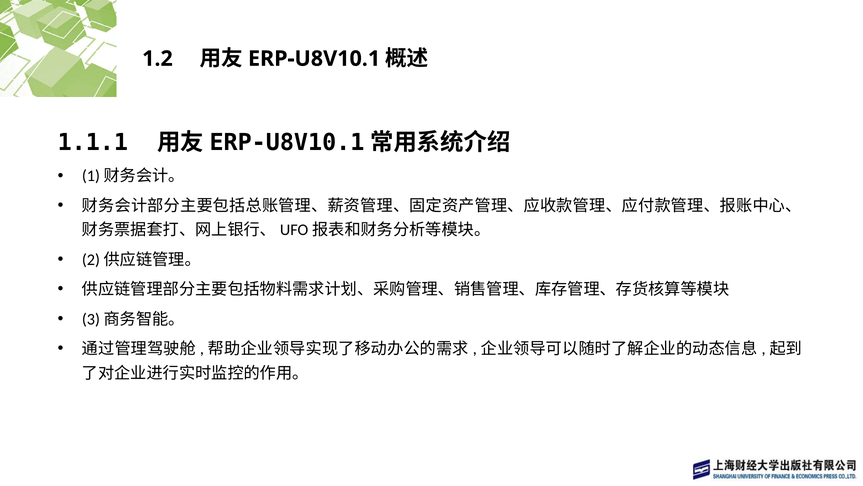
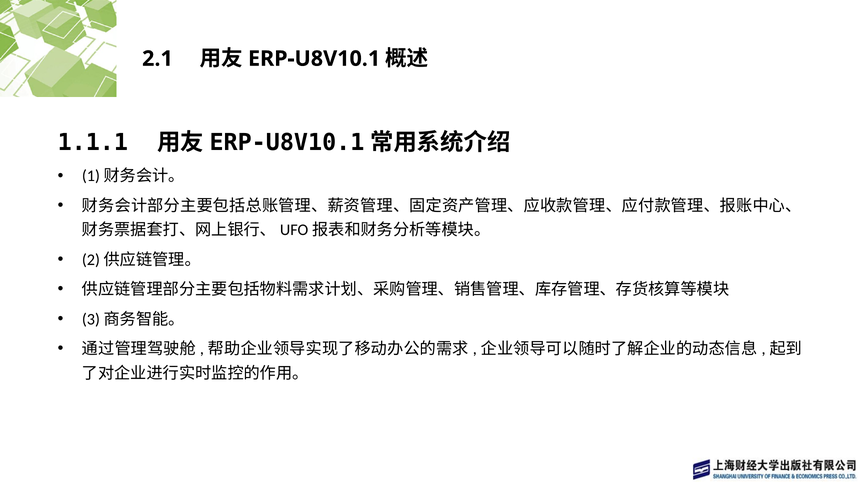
1.2: 1.2 -> 2.1 (157, 59)
